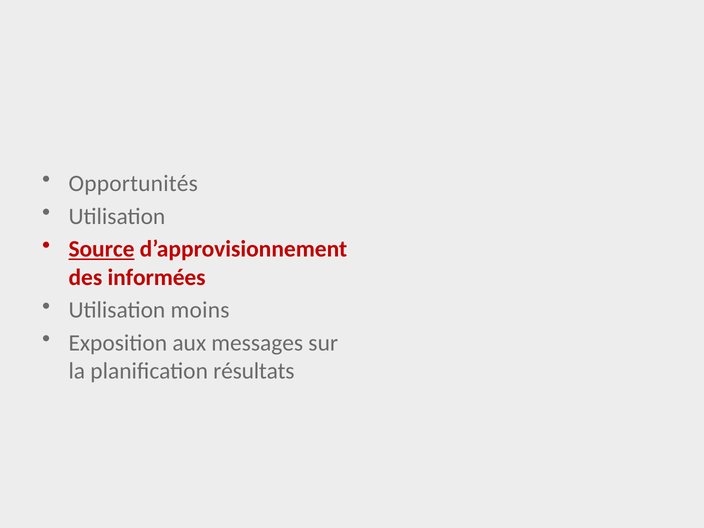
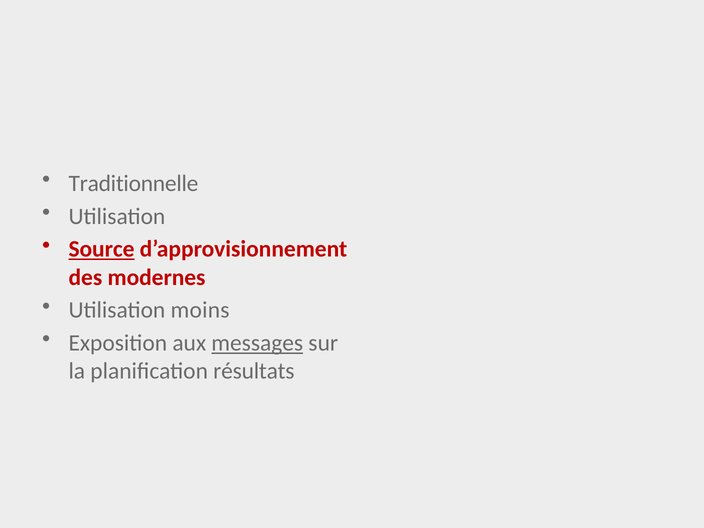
Opportunités: Opportunités -> Traditionnelle (133, 183)
informées: informées -> modernes (157, 277)
messages underline: none -> present (257, 343)
